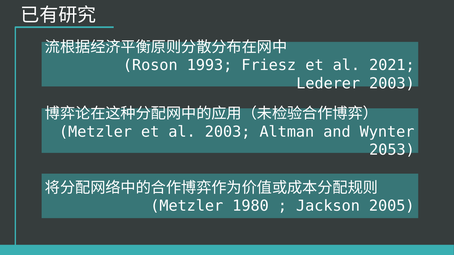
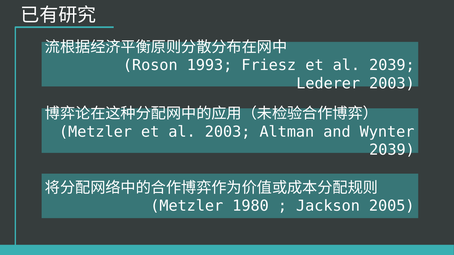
al 2021: 2021 -> 2039 (392, 65)
2053: 2053 -> 2039 (392, 150)
